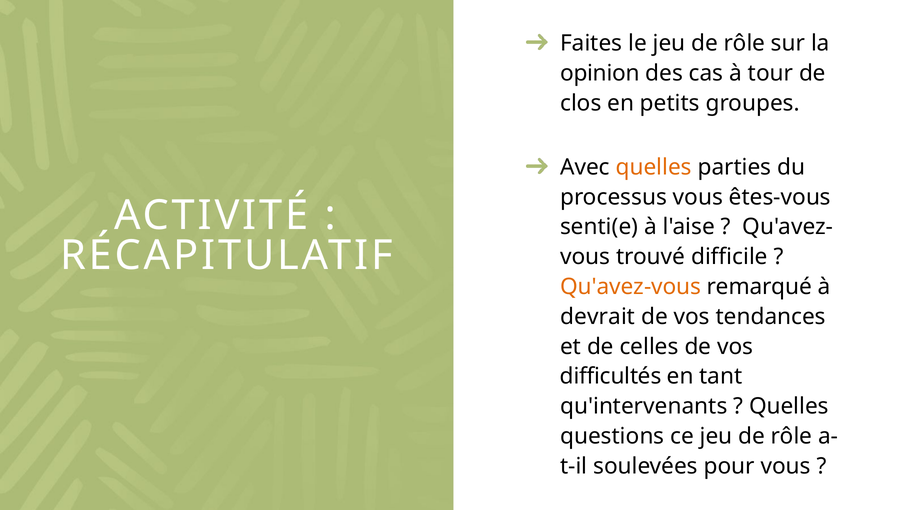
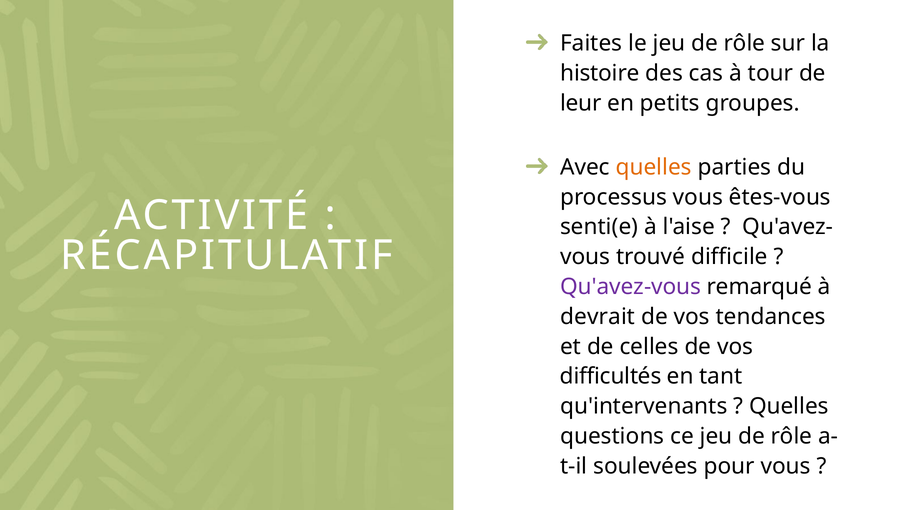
opinion: opinion -> histoire (600, 73)
clos: clos -> leur (581, 103)
Qu'avez-vous colour: orange -> purple (631, 287)
